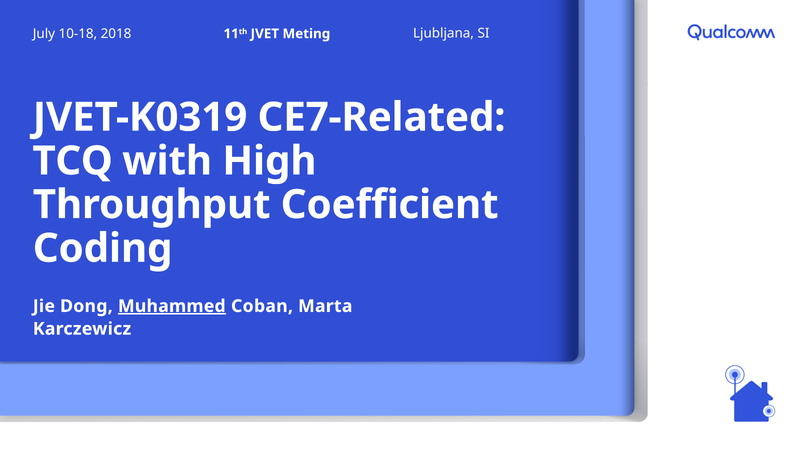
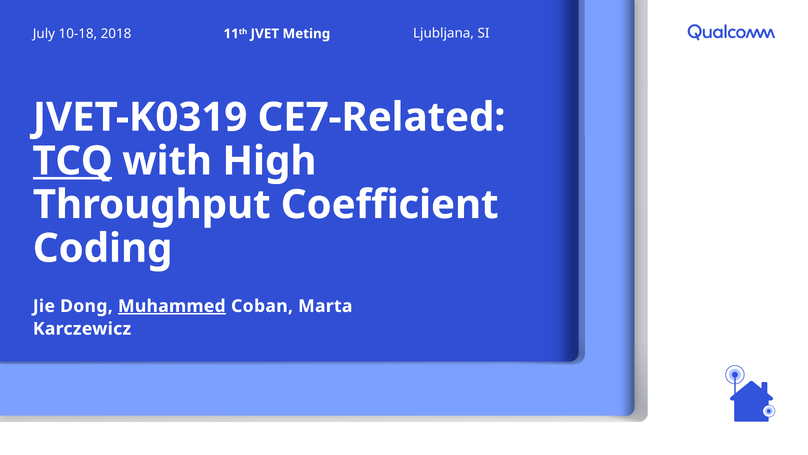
TCQ underline: none -> present (73, 161)
